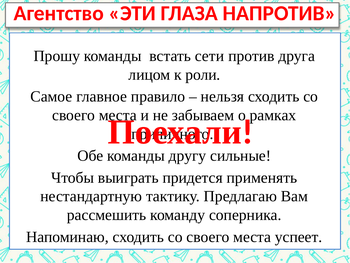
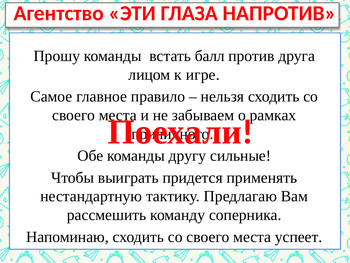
сети: сети -> балл (210, 56)
роли: роли -> игре (203, 75)
